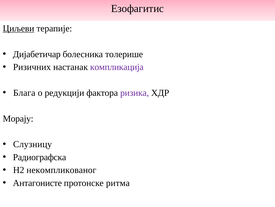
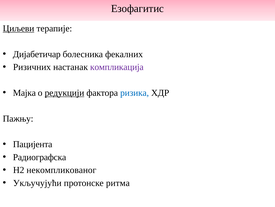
толерише: толерише -> фекалних (124, 54)
Блага: Блага -> Мајка (24, 92)
редукцији underline: none -> present (64, 92)
ризика colour: purple -> blue (135, 92)
Морају: Морају -> Пажњу (18, 118)
Слузницу: Слузницу -> Пацијента (33, 144)
Антагонисте: Антагонисте -> Укључујући (37, 182)
